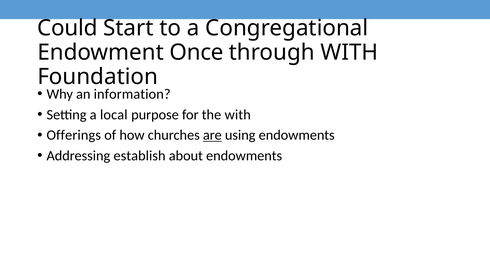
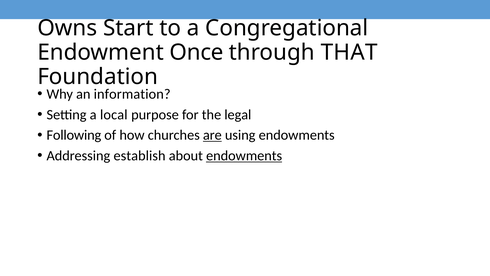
Could: Could -> Owns (67, 28)
through WITH: WITH -> THAT (349, 52)
the with: with -> legal (238, 115)
Offerings: Offerings -> Following (74, 135)
endowments underline: none -> present (244, 156)
